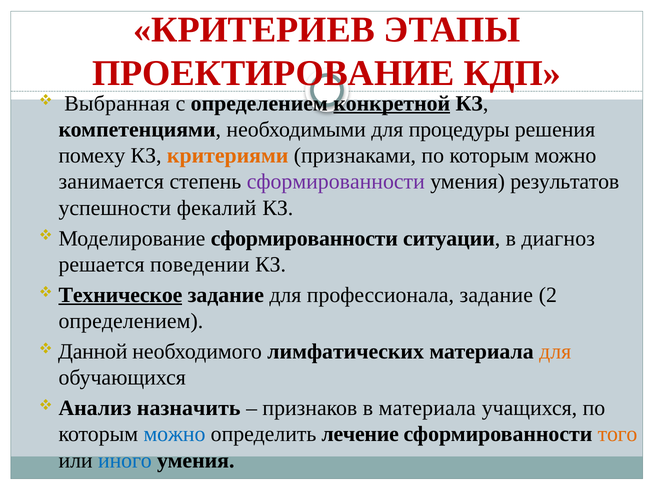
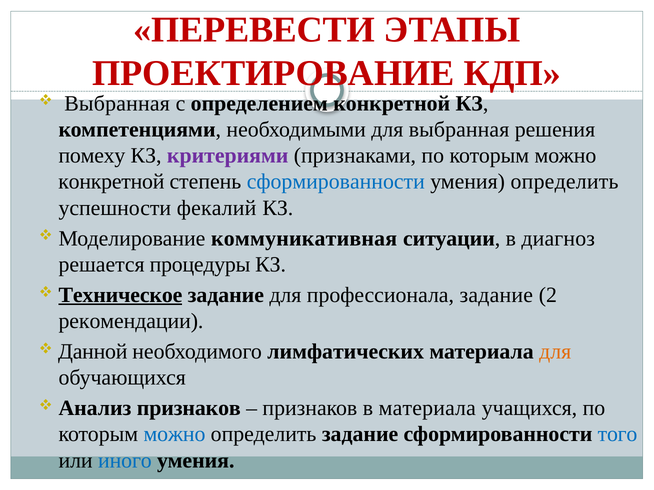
КРИТЕРИЕВ: КРИТЕРИЕВ -> ПЕРЕВЕСТИ (254, 30)
конкретной underline: present -> none (392, 103)
для процедуры: процедуры -> выбранная (459, 130)
критериями colour: orange -> purple (228, 156)
занимается: занимается -> конкретной (111, 182)
сформированности colour: purple -> blue (336, 182)
умения результатов: результатов -> определить (565, 182)
Моделирование сформированности: сформированности -> коммуникативная (304, 239)
поведении: поведении -> процедуры (200, 265)
определением: определением -> рекомендации (131, 321)
Анализ назначить: назначить -> признаков (189, 409)
определить лечение: лечение -> задание (360, 435)
того colour: orange -> blue (618, 435)
